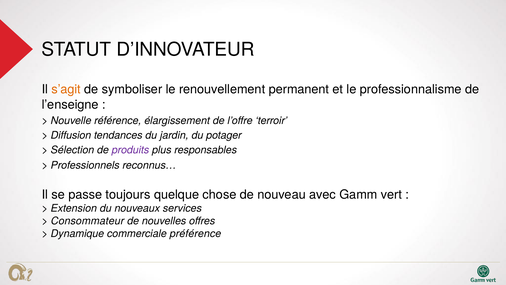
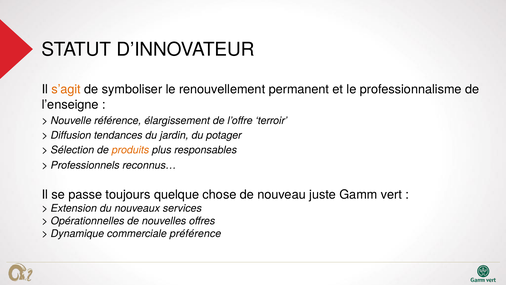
produits colour: purple -> orange (130, 150)
avec: avec -> juste (323, 194)
Consommateur: Consommateur -> Opérationnelles (88, 221)
